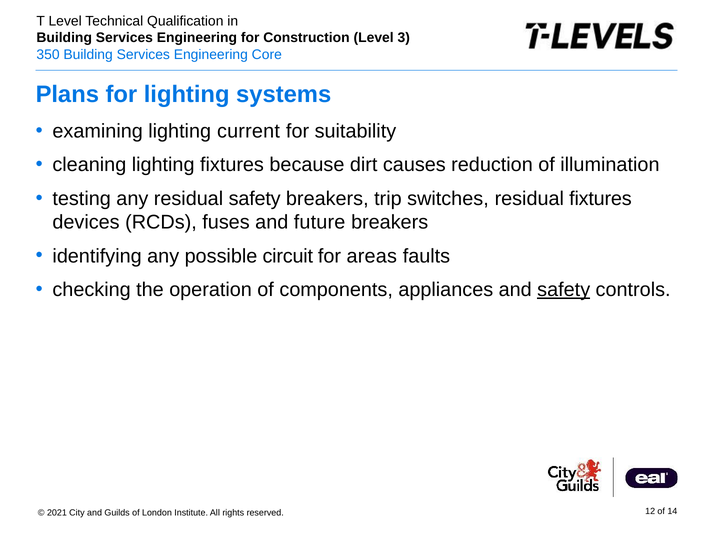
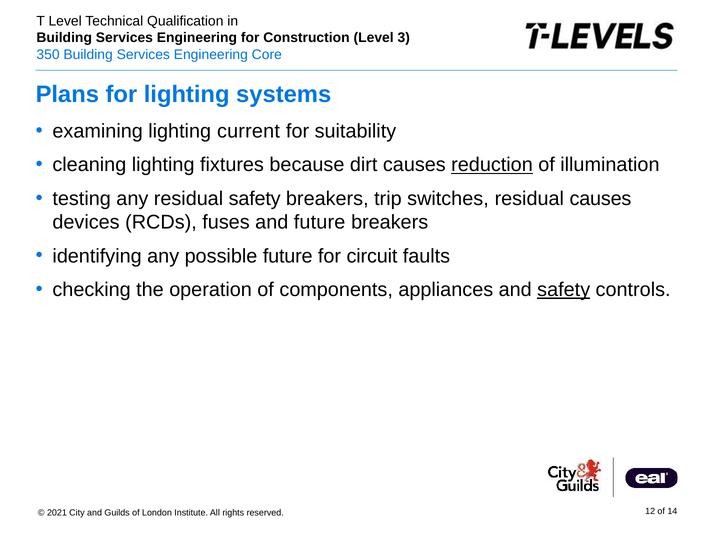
reduction underline: none -> present (492, 165)
residual fixtures: fixtures -> causes (600, 198)
possible circuit: circuit -> future (288, 256)
areas: areas -> circuit (372, 256)
